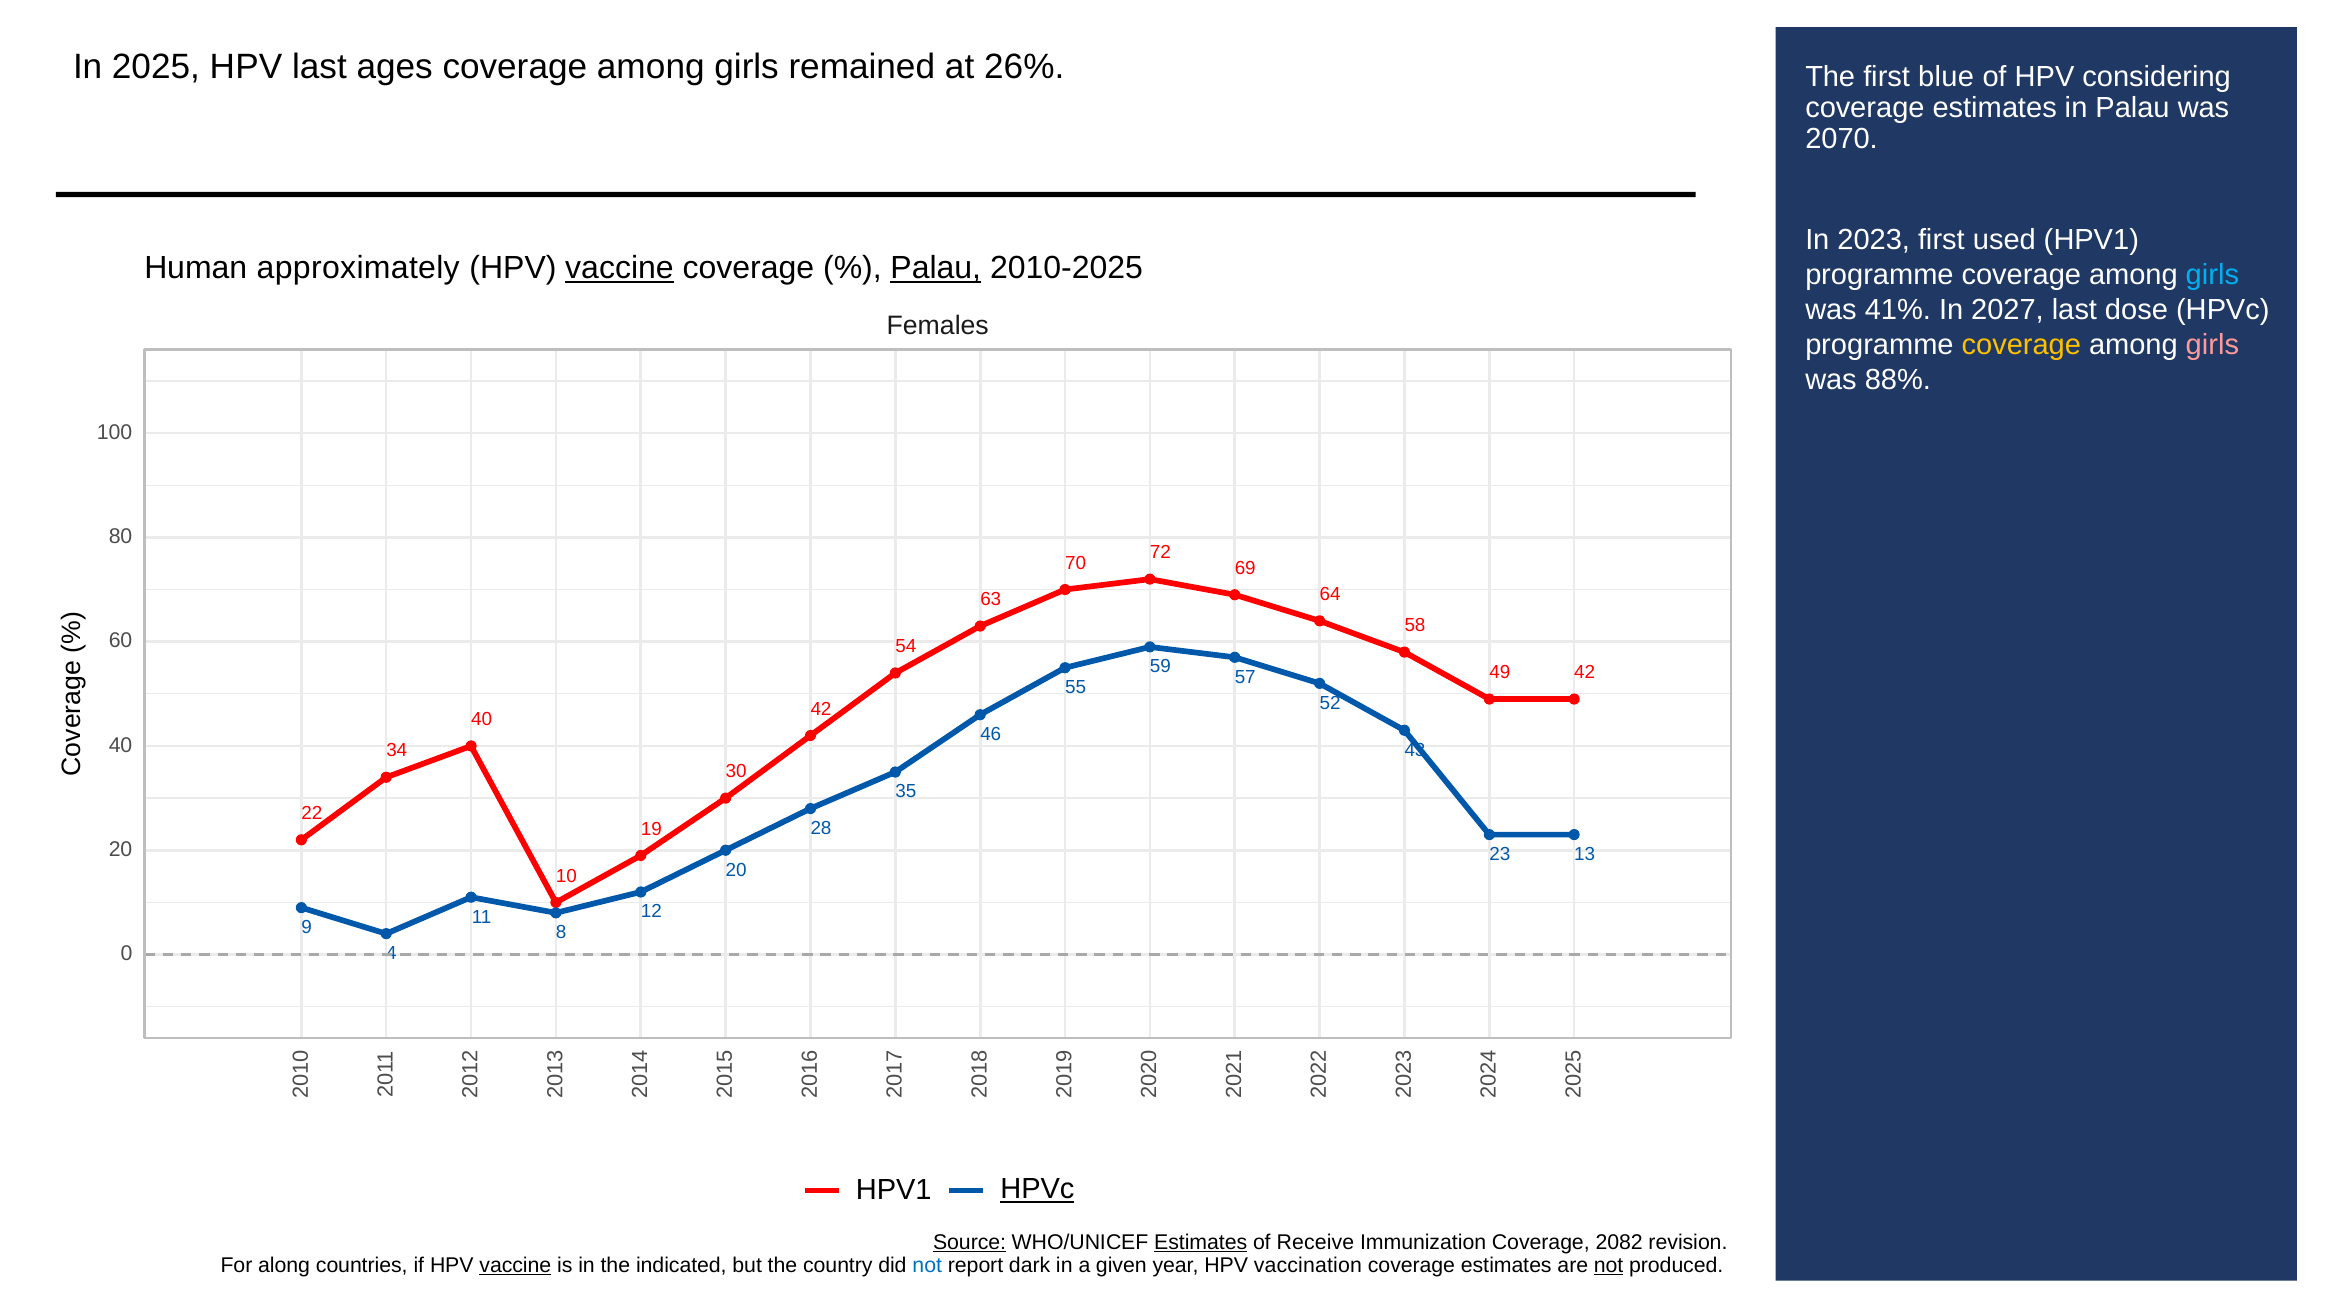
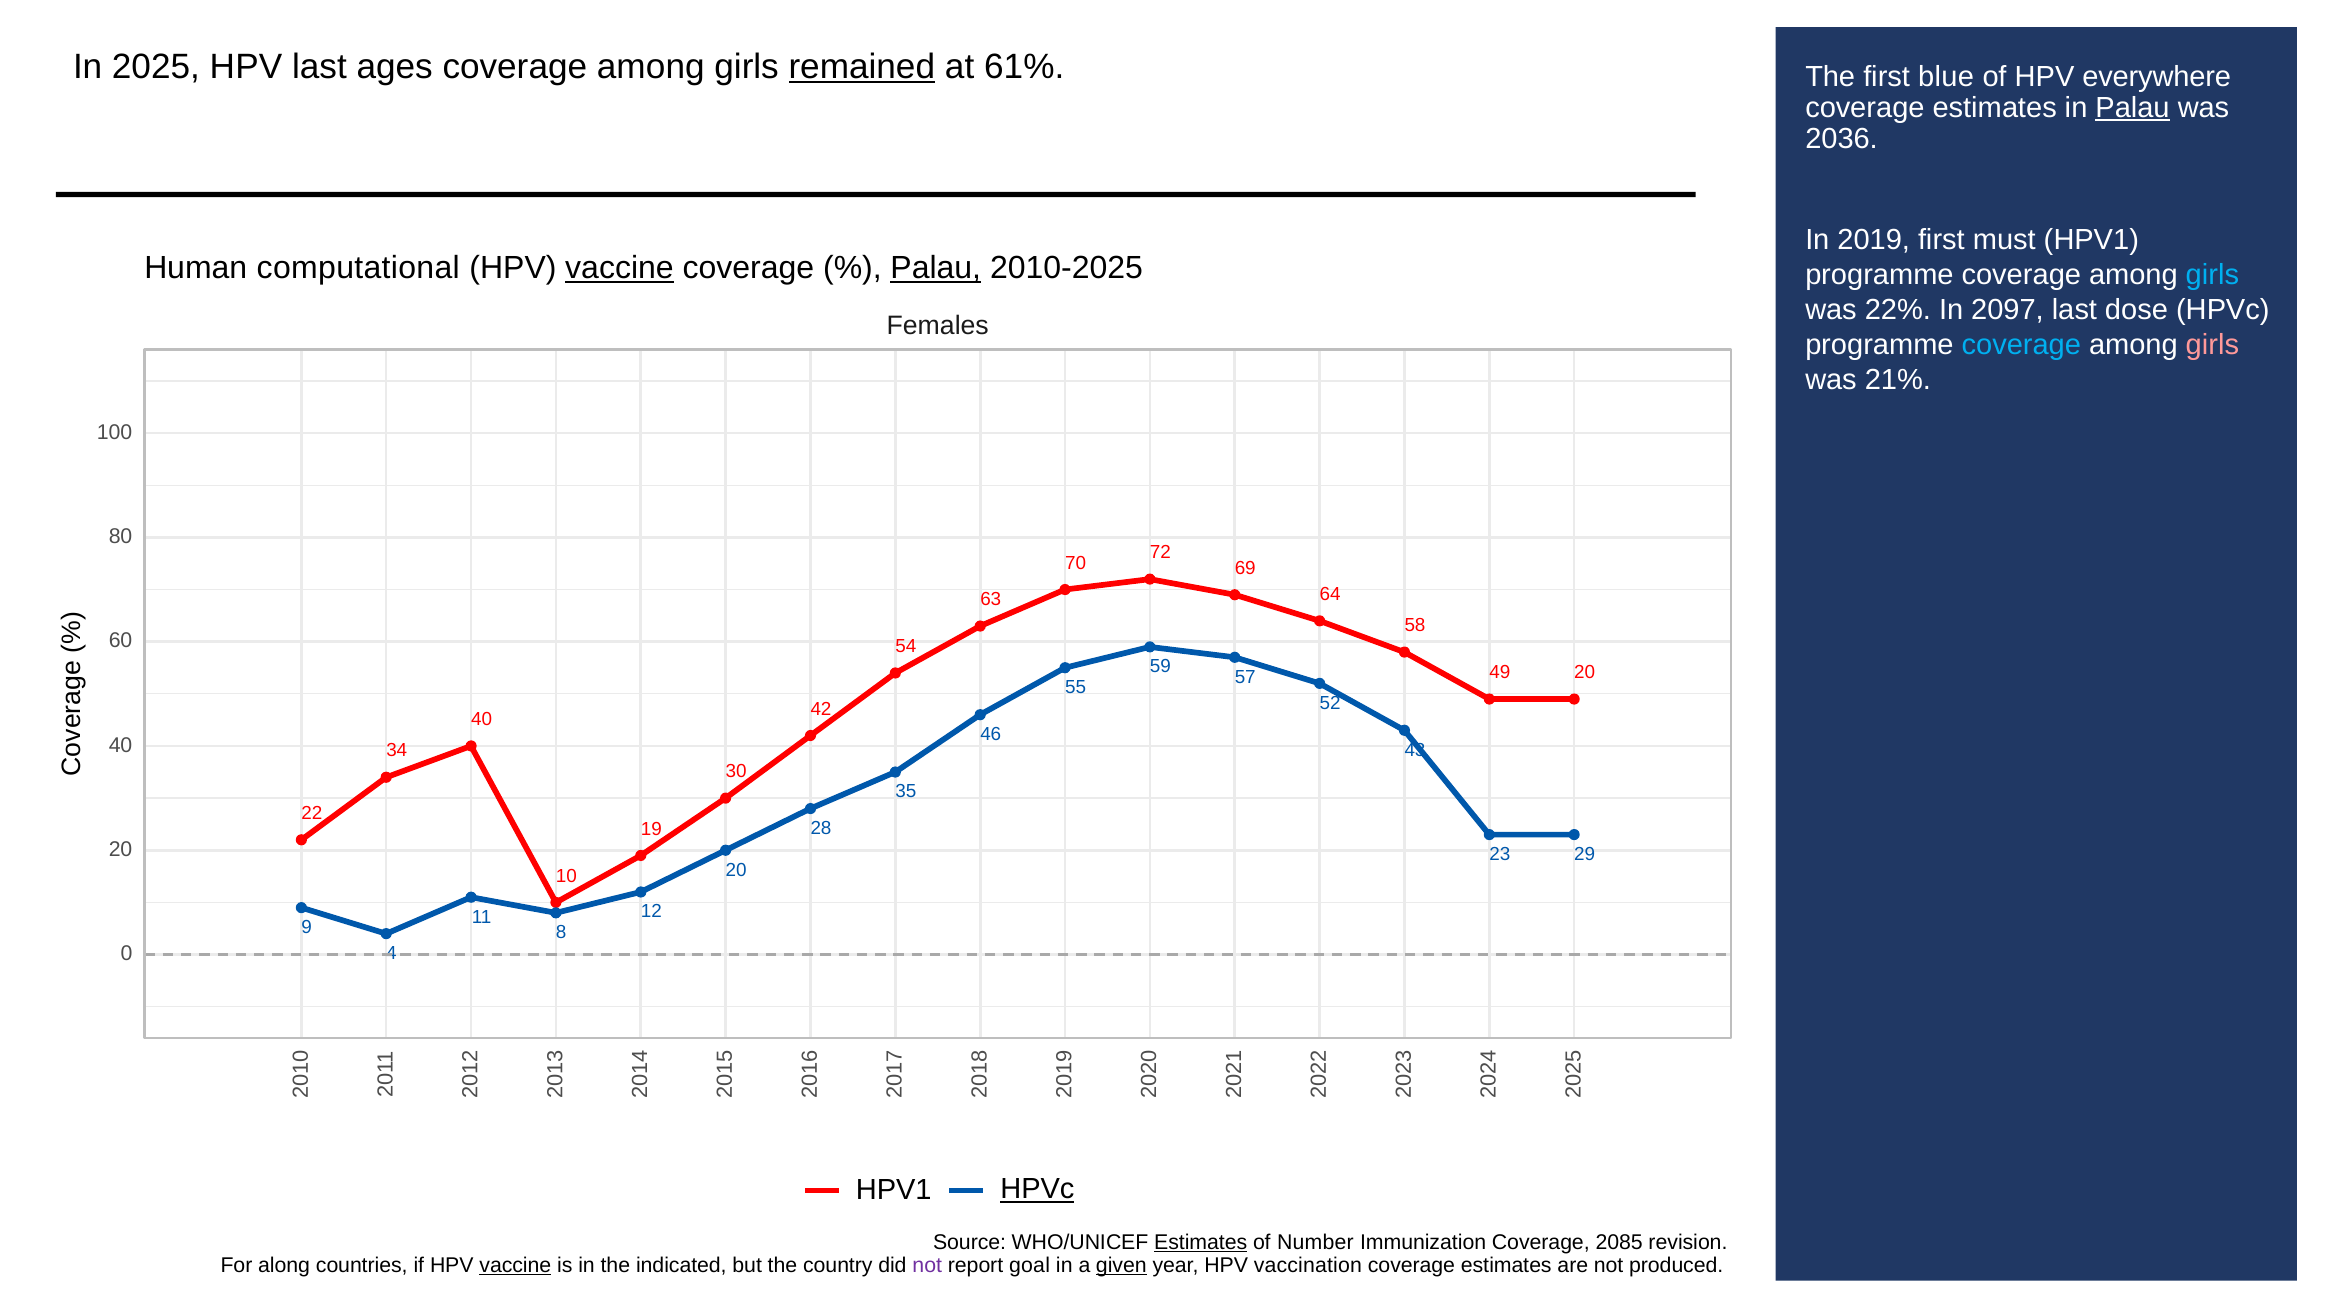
remained underline: none -> present (862, 67)
26%: 26% -> 61% (1024, 67)
considering: considering -> everywhere (2157, 76)
Palau underline: none -> present (2133, 108)
2070: 2070 -> 2036 (1842, 139)
2023: 2023 -> 2019 (1874, 240)
used: used -> must (2004, 240)
approximately: approximately -> computational (358, 268)
41%: 41% -> 22% (1898, 310)
2027: 2027 -> 2097 (2007, 310)
coverage colour: yellow -> light blue (2021, 345)
88%: 88% -> 21% (1898, 380)
49 42: 42 -> 20 (1585, 673)
13: 13 -> 29 (1585, 855)
Source underline: present -> none (970, 1243)
Receive: Receive -> Number (1315, 1243)
2082: 2082 -> 2085 (1619, 1243)
not colour: blue -> purple (927, 1266)
dark: dark -> goal (1030, 1266)
given underline: none -> present (1121, 1266)
not underline: present -> none (1609, 1266)
